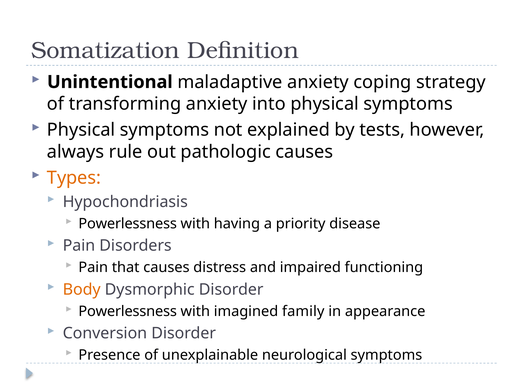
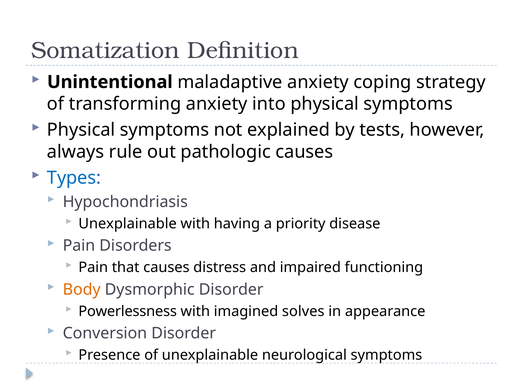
Types colour: orange -> blue (74, 178)
Powerlessness: Powerlessness -> Unexplainable (128, 224)
family: family -> solves (303, 311)
